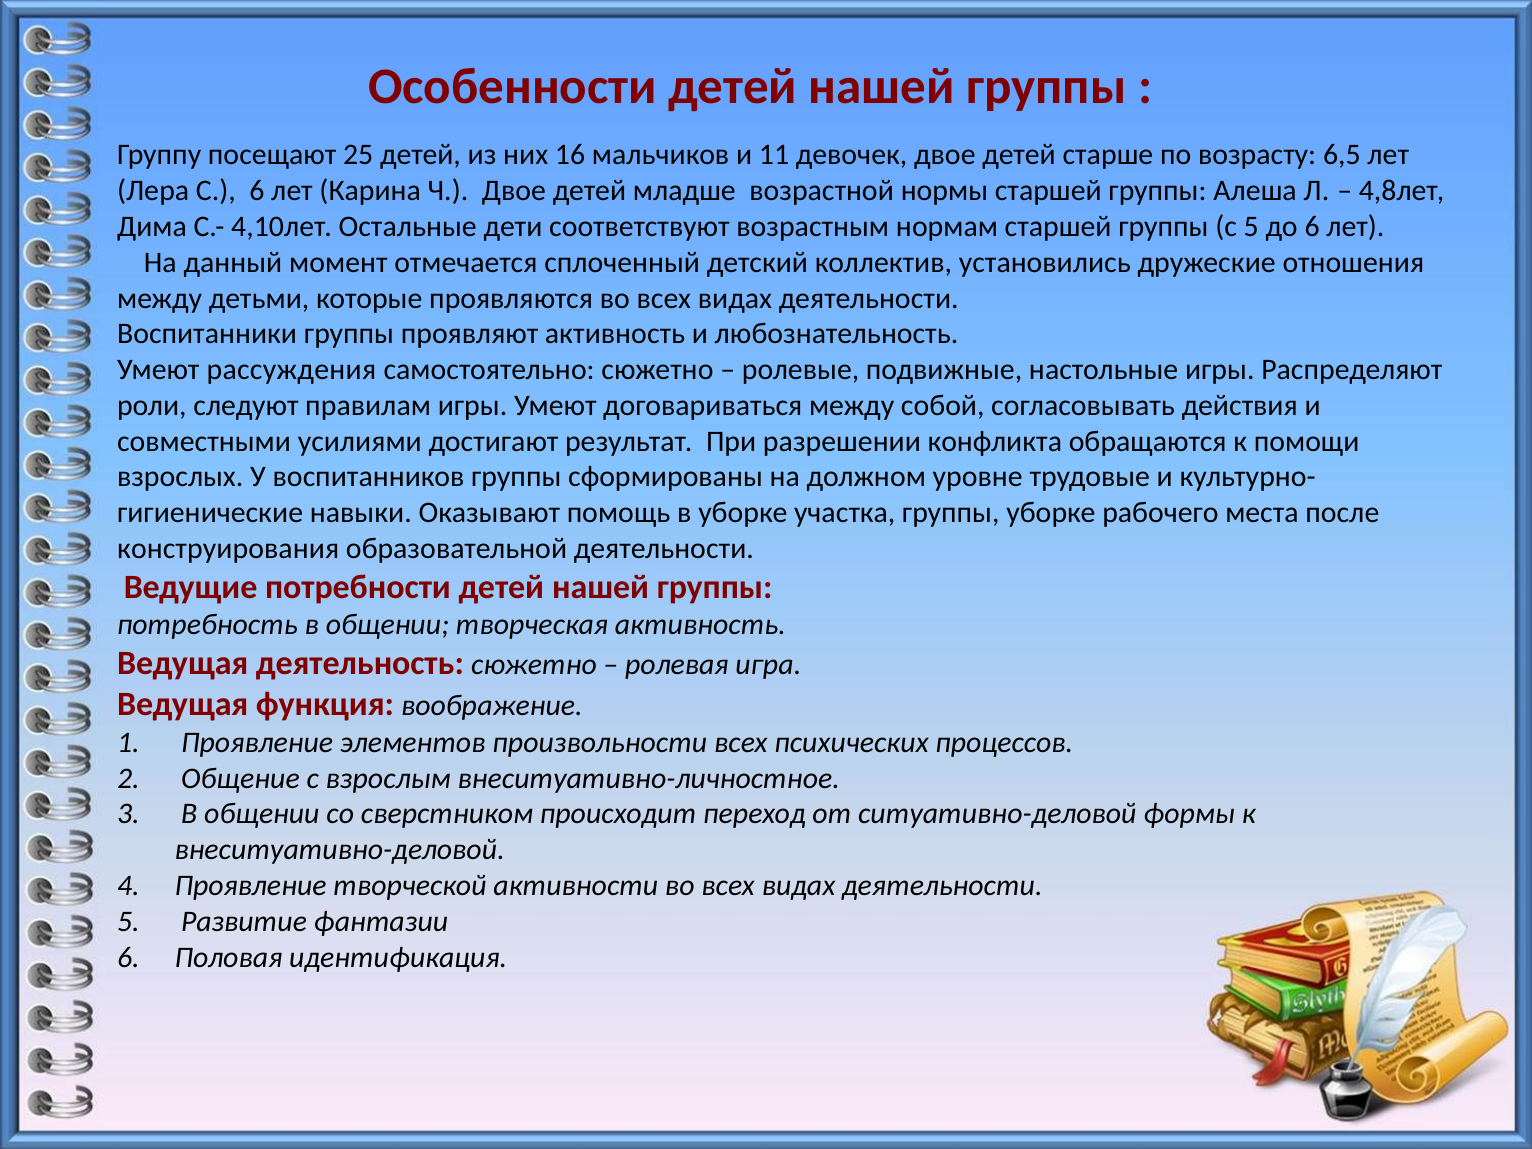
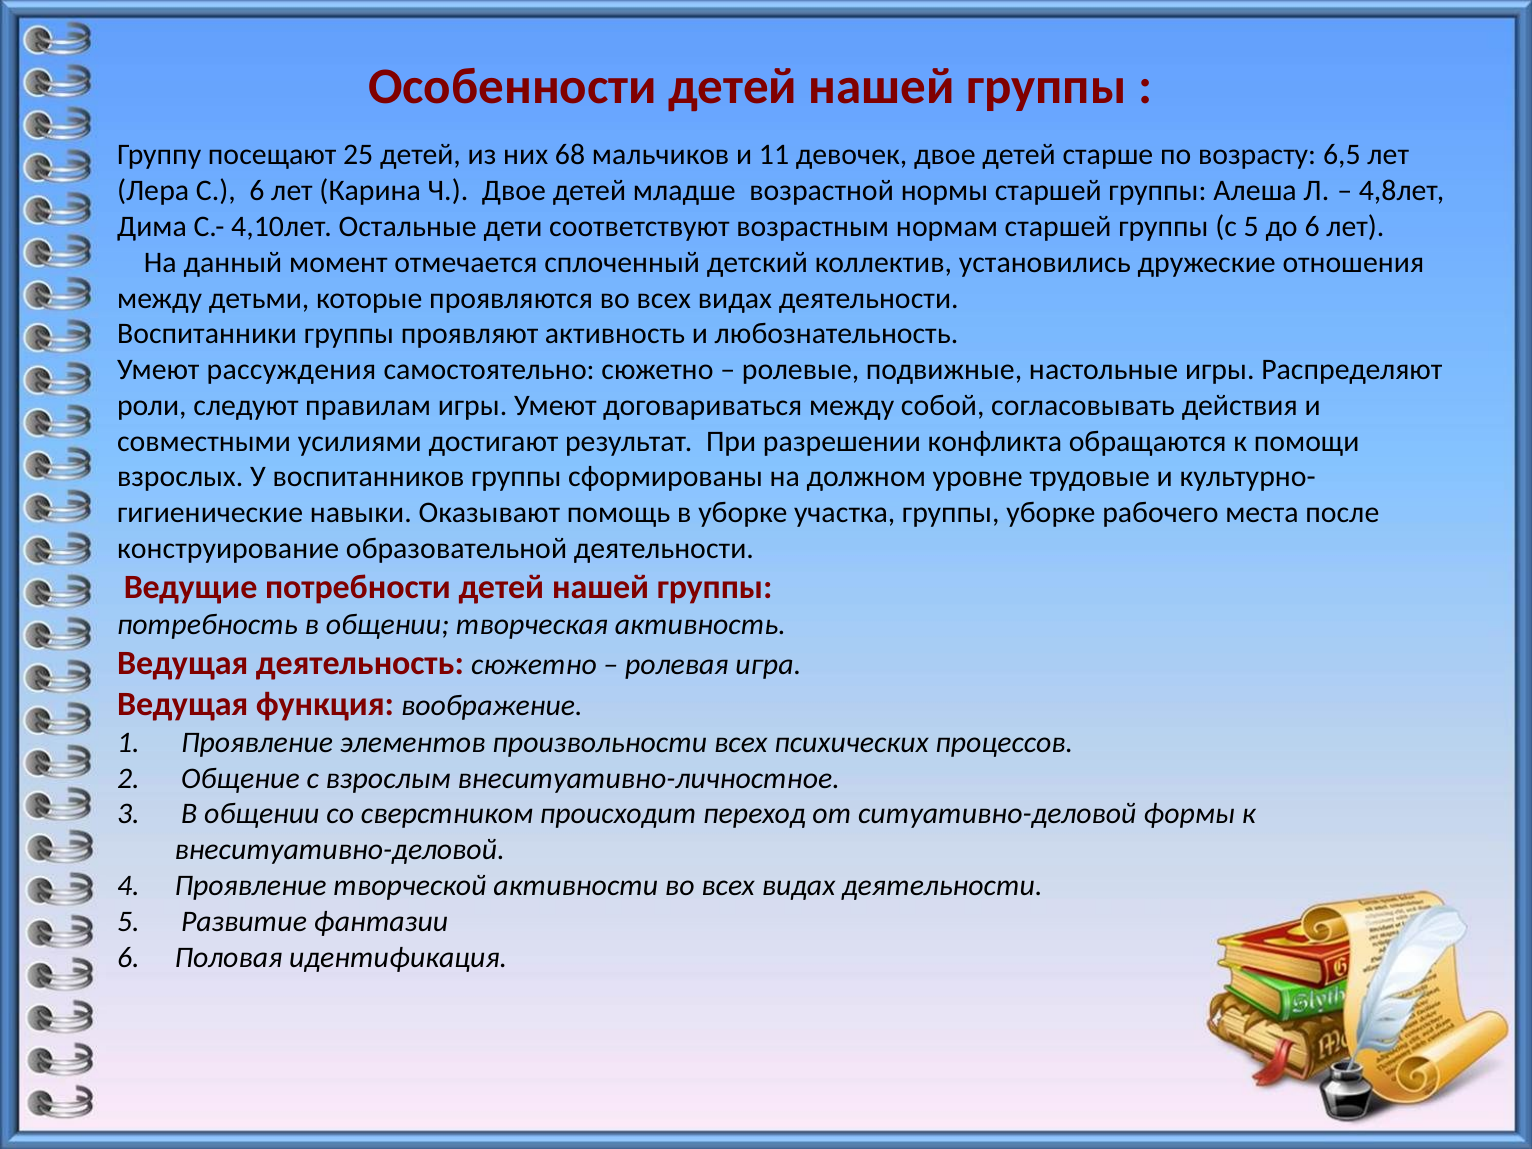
16: 16 -> 68 (570, 155)
конструирования: конструирования -> конструирование (228, 549)
